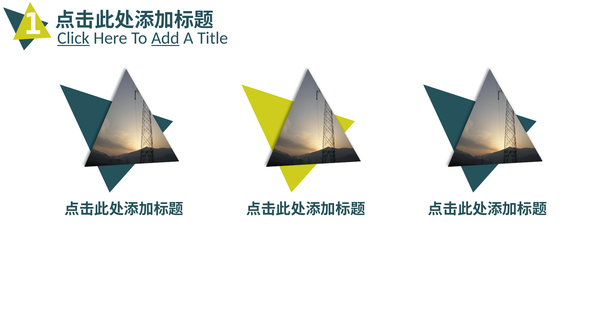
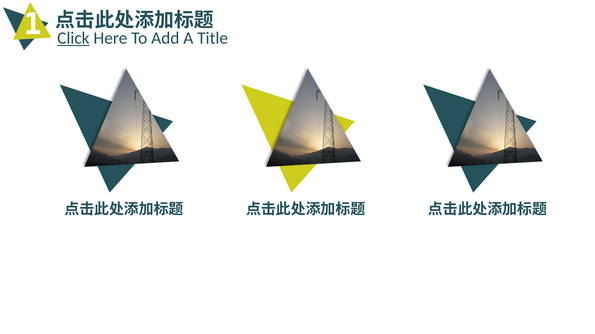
Add underline: present -> none (165, 38)
